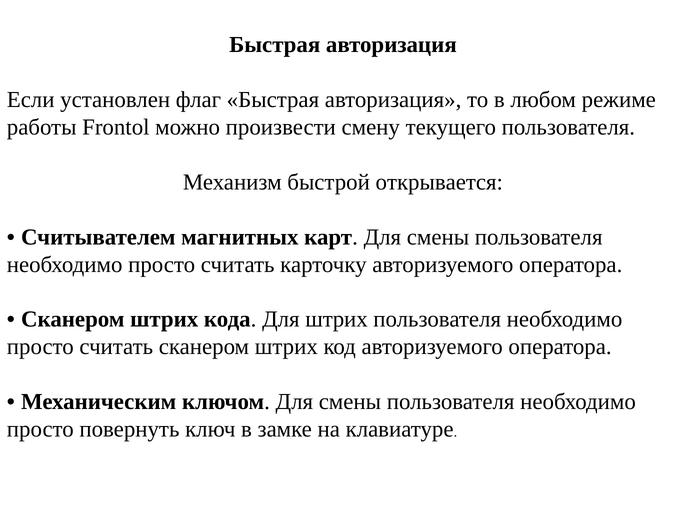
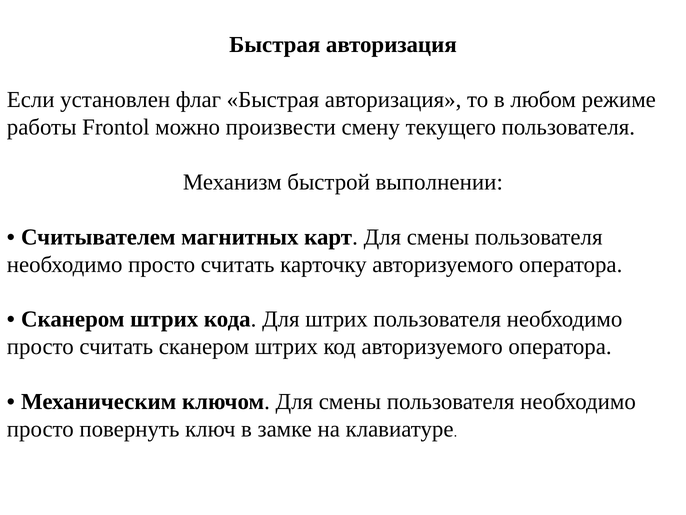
открывается: открывается -> выполнении (439, 182)
